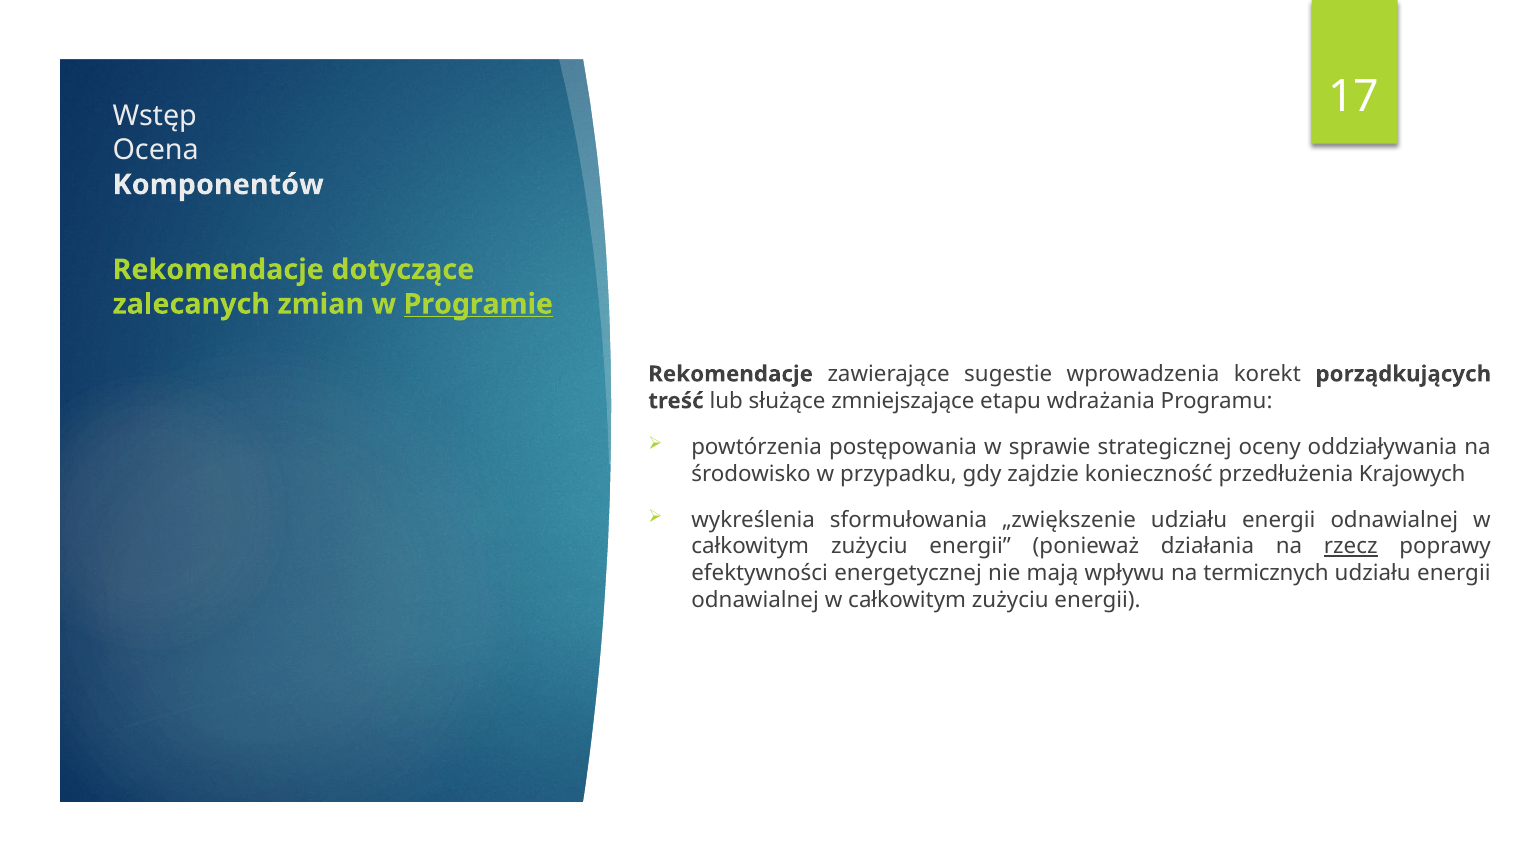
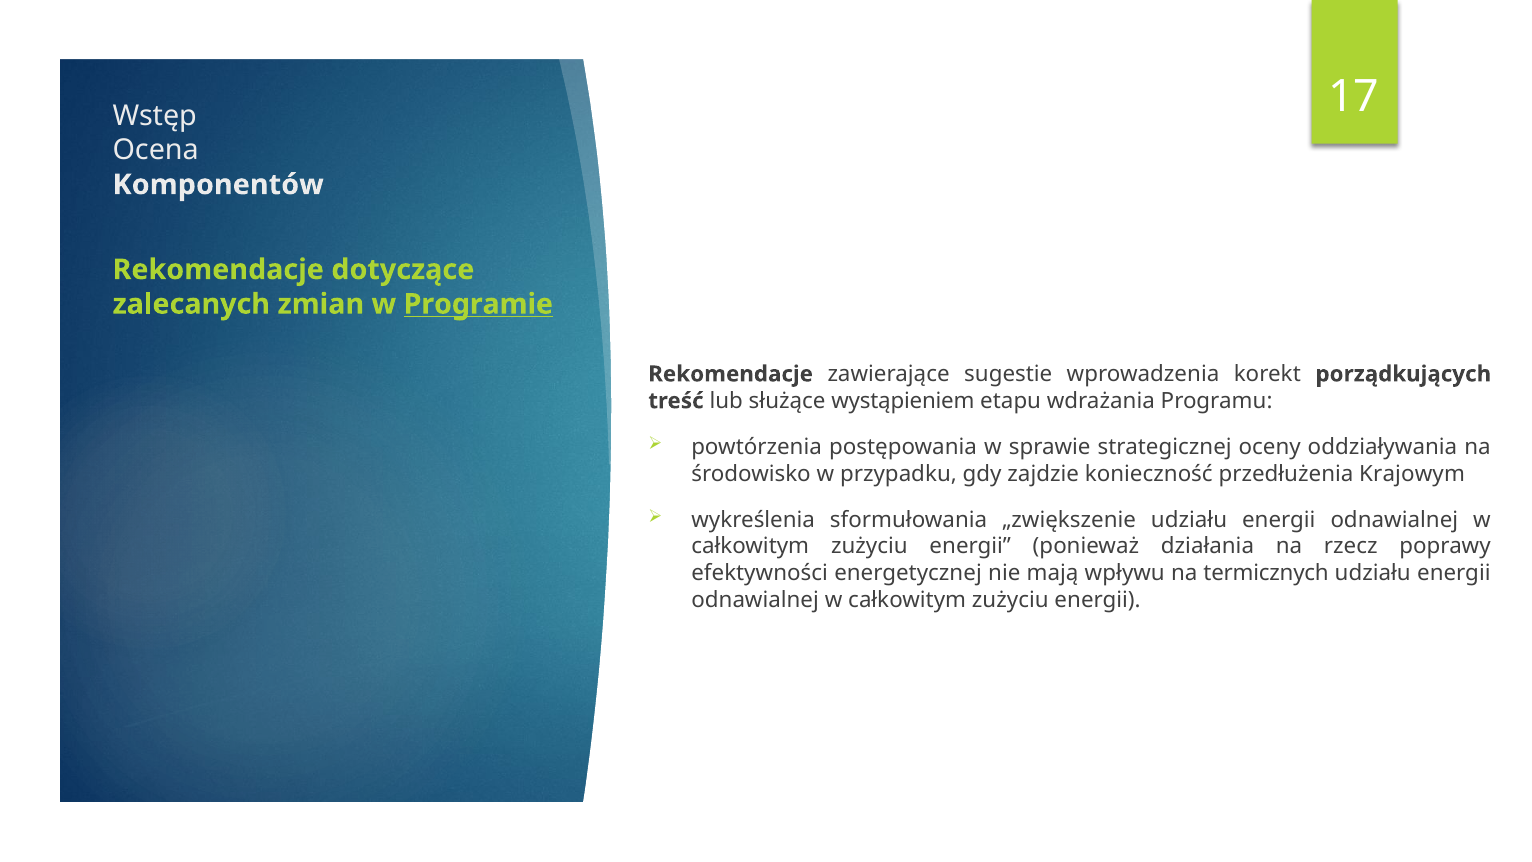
zmniejszające: zmniejszające -> wystąpieniem (903, 401)
Krajowych: Krajowych -> Krajowym (1412, 474)
rzecz underline: present -> none (1351, 546)
